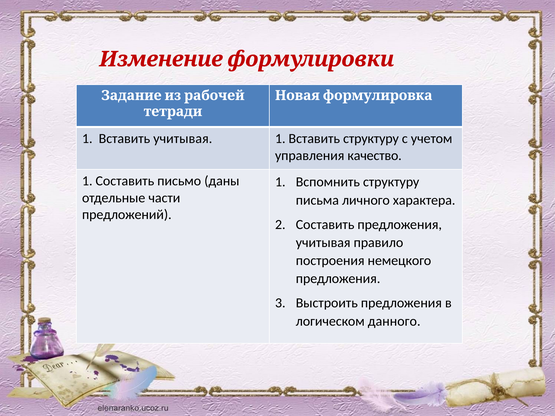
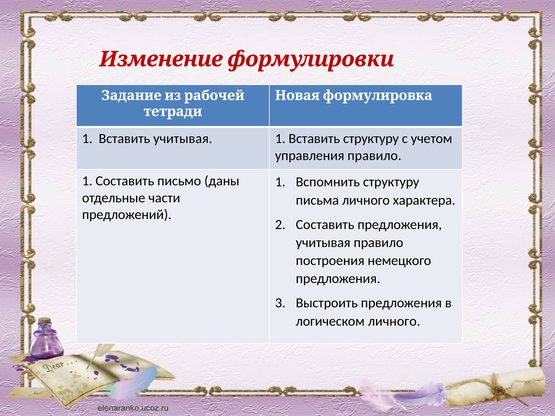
управления качество: качество -> правило (375, 156)
логическом данного: данного -> личного (394, 321)
